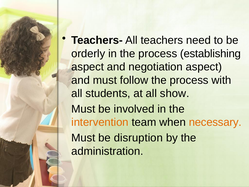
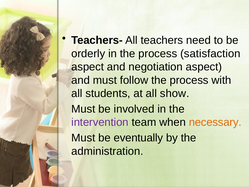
establishing: establishing -> satisfaction (210, 54)
intervention colour: orange -> purple (100, 122)
disruption: disruption -> eventually (138, 138)
